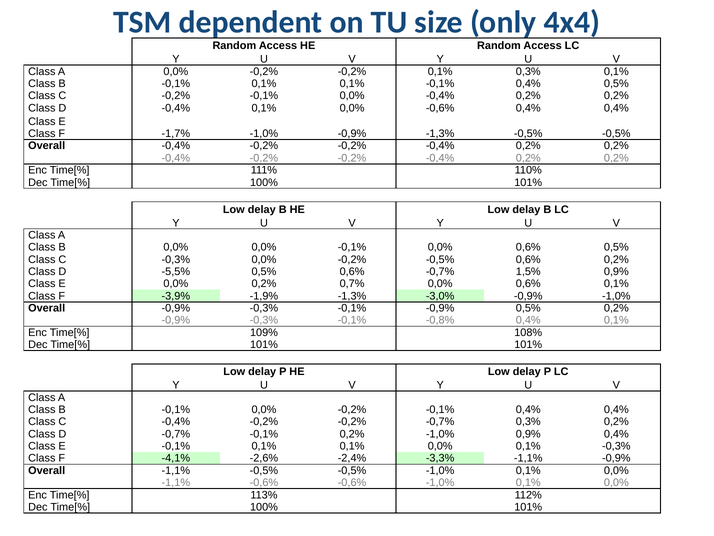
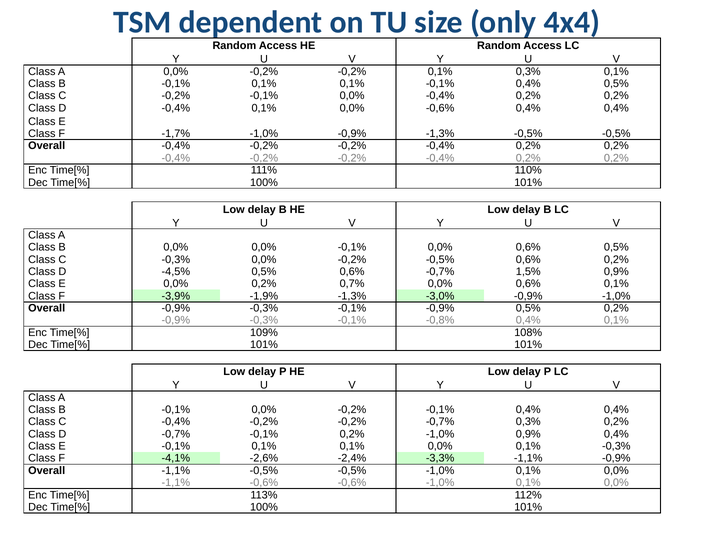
-5,5%: -5,5% -> -4,5% (176, 271)
